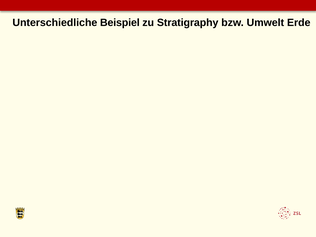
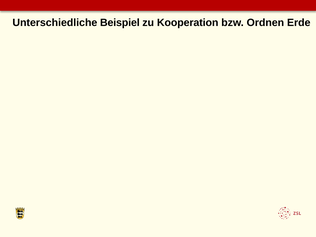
Stratigraphy: Stratigraphy -> Kooperation (188, 23)
Umwelt: Umwelt -> Ordnen (265, 23)
